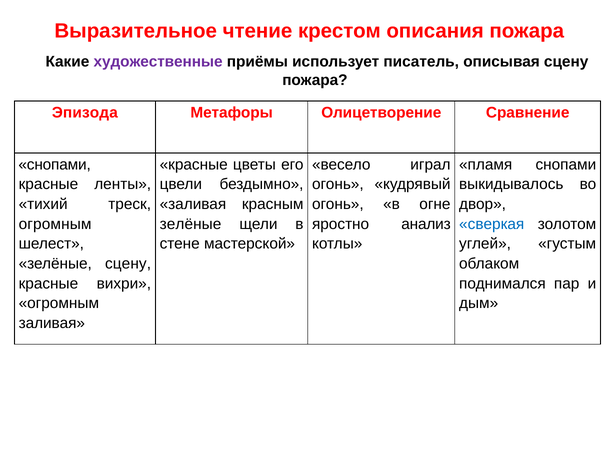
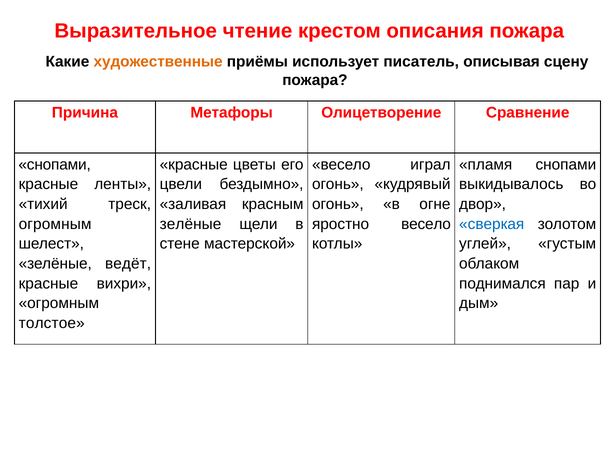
художественные colour: purple -> orange (158, 61)
Эпизода: Эпизода -> Причина (85, 112)
яростно анализ: анализ -> весело (426, 224)
зелёные сцену: сцену -> ведёт (128, 263)
заливая: заливая -> толстое (52, 323)
